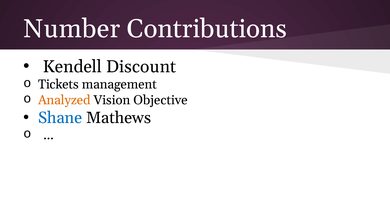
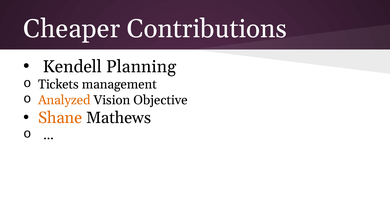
Number: Number -> Cheaper (72, 29)
Discount: Discount -> Planning (141, 67)
Shane colour: blue -> orange (60, 118)
